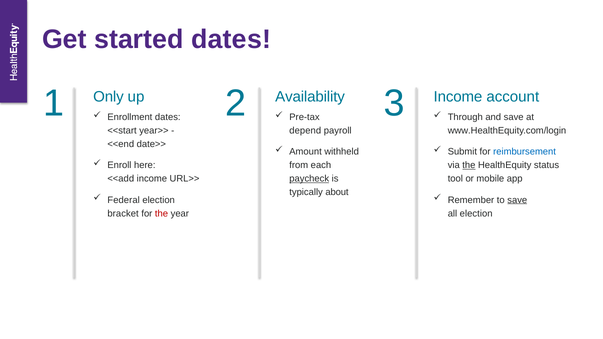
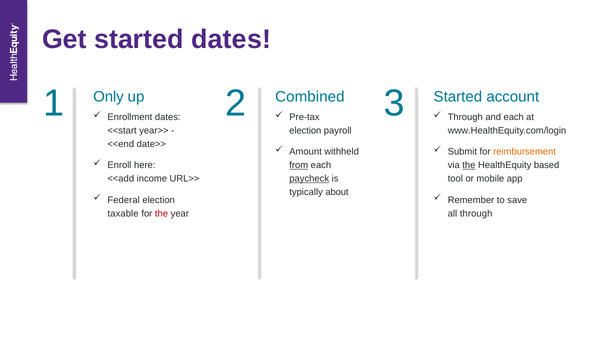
Availability: Availability -> Combined (310, 97)
3 Income: Income -> Started (458, 97)
and save: save -> each (514, 117)
depend: depend -> election (305, 131)
reimbursement colour: blue -> orange (525, 152)
from underline: none -> present (299, 165)
status: status -> based (547, 165)
save underline: present -> none (517, 200)
bracket: bracket -> taxable (123, 214)
all election: election -> through (476, 214)
